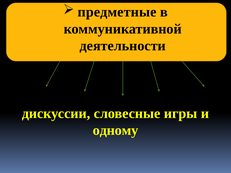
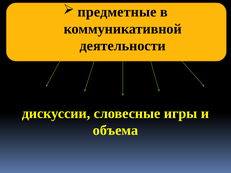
одному: одному -> объема (115, 131)
